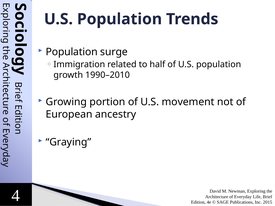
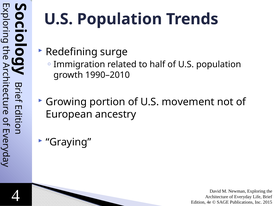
Population: Population -> Redefining (72, 52)
